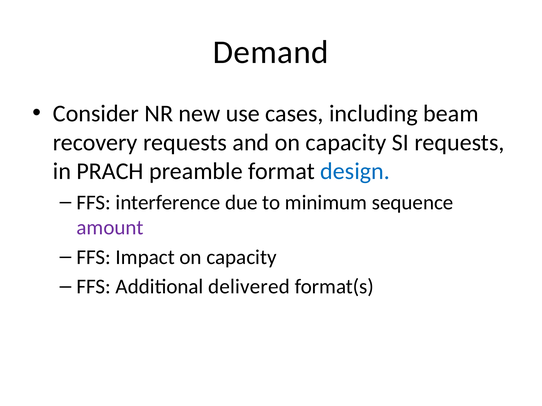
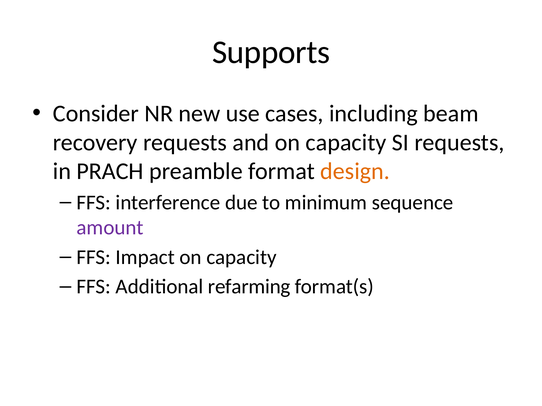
Demand: Demand -> Supports (271, 52)
design colour: blue -> orange (355, 172)
delivered: delivered -> refarming (249, 287)
